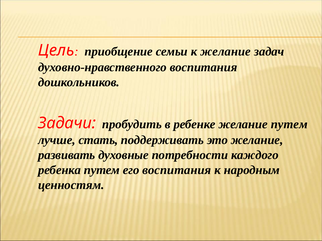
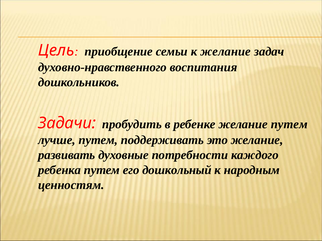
лучше стать: стать -> путем (98, 140)
его воспитания: воспитания -> дошкольный (177, 170)
